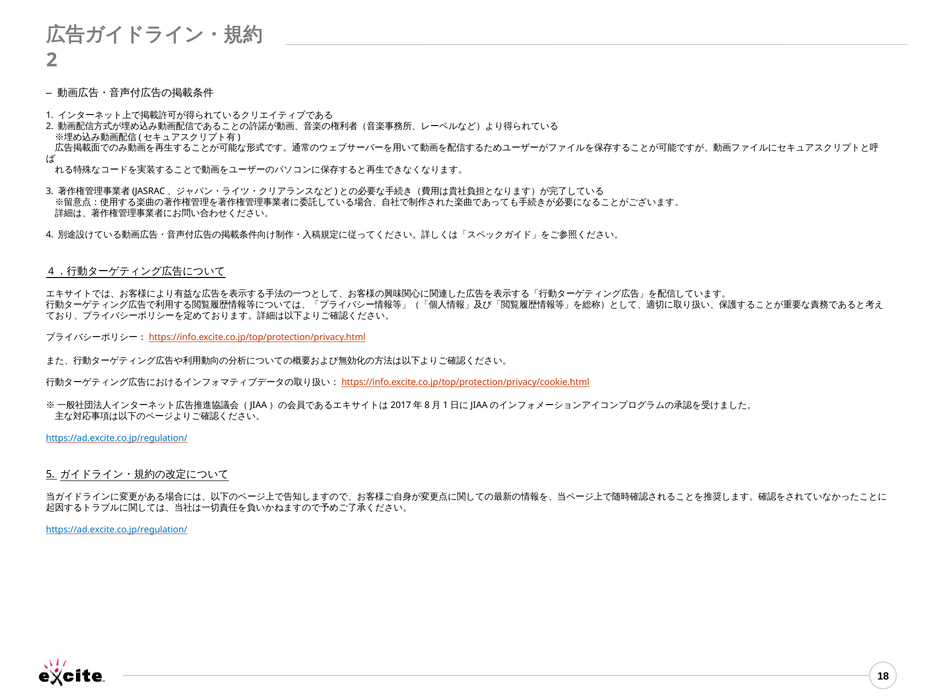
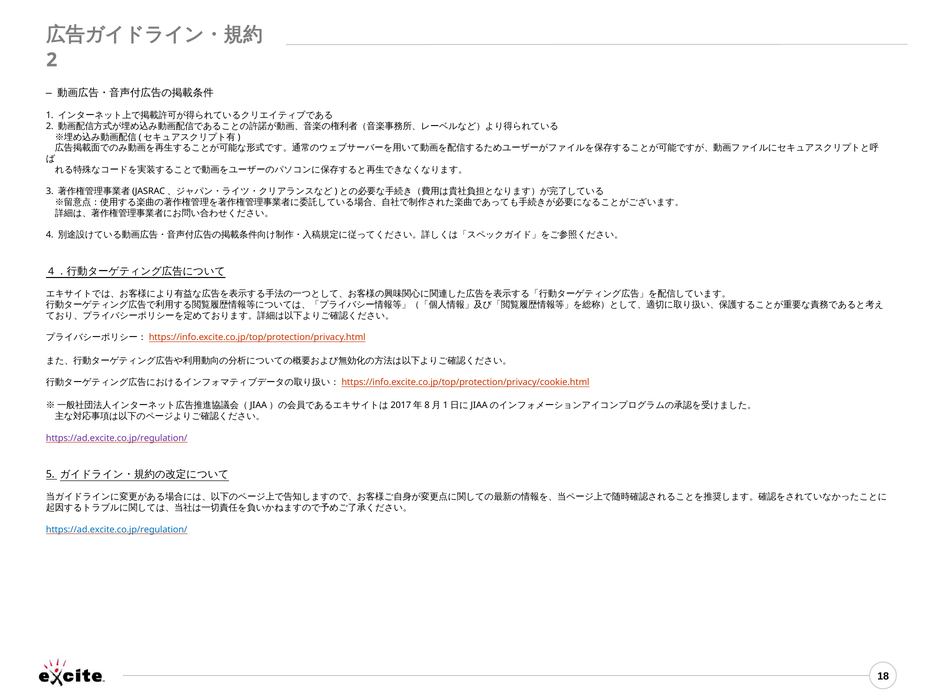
https://ad.excite.co.jp/regulation/ colour: blue -> purple (117, 438)
